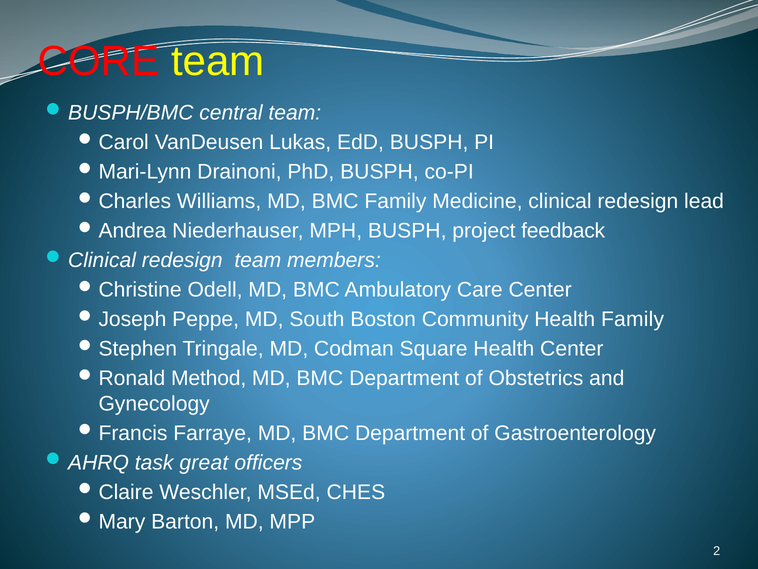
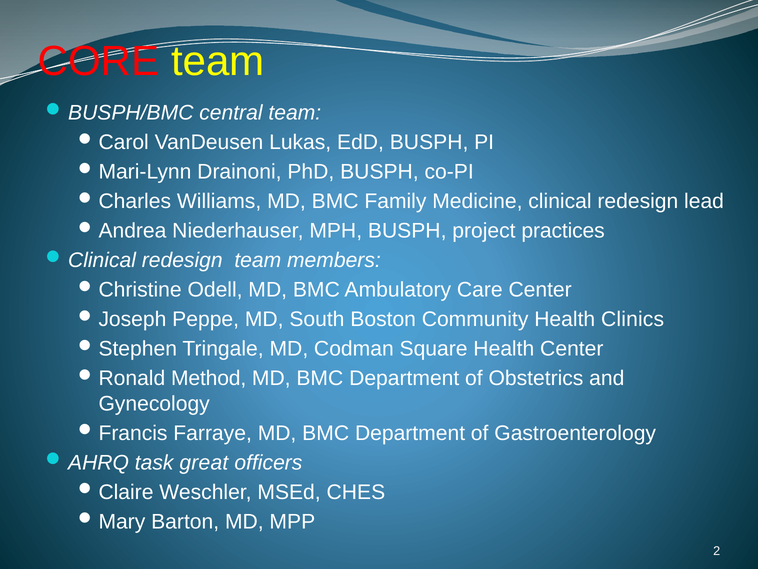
feedback: feedback -> practices (563, 231)
Health Family: Family -> Clinics (633, 319)
